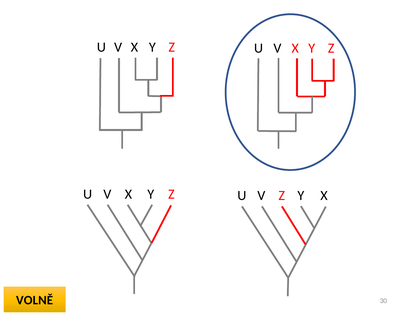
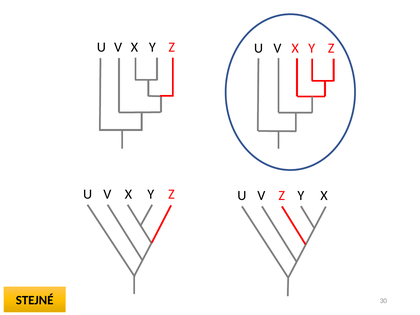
VOLNĚ: VOLNĚ -> STEJNÉ (35, 300)
